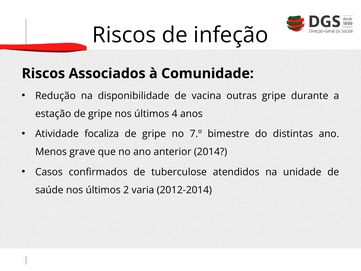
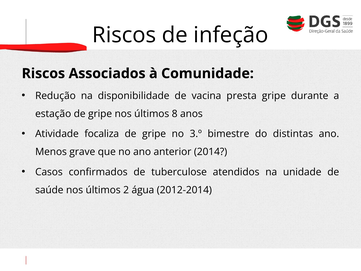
outras: outras -> presta (242, 96)
4: 4 -> 8 (175, 114)
7.º: 7.º -> 3.º (196, 134)
varia: varia -> água (143, 190)
